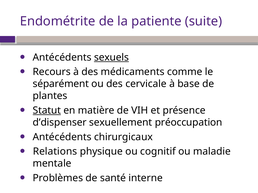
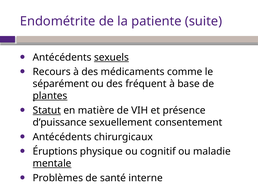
cervicale: cervicale -> fréquent (146, 84)
plantes underline: none -> present (50, 96)
d’dispenser: d’dispenser -> d’puissance (60, 123)
préoccupation: préoccupation -> consentement (189, 123)
Relations: Relations -> Éruptions (55, 152)
mentale underline: none -> present (52, 164)
